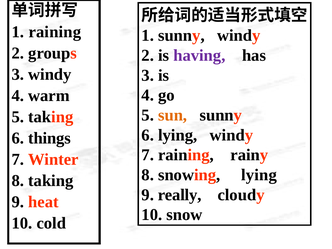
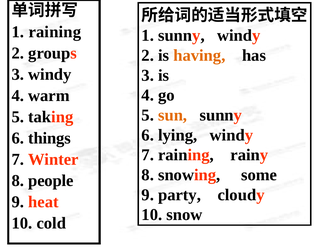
having colour: purple -> orange (199, 55)
snowing lying: lying -> some (259, 175)
8 taking: taking -> people (51, 181)
really: really -> party (180, 195)
